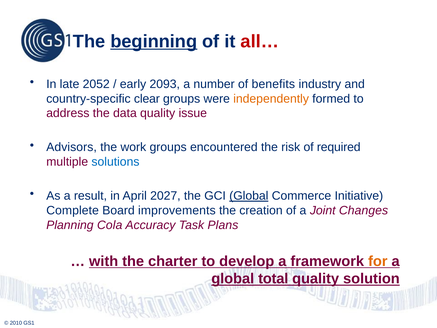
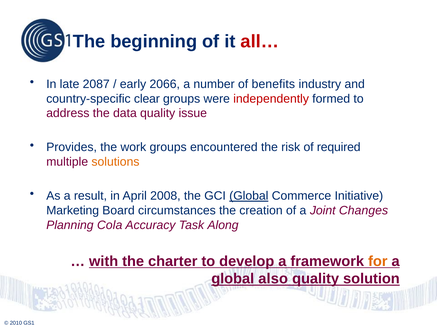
beginning underline: present -> none (154, 41)
2052: 2052 -> 2087 (96, 84)
2093: 2093 -> 2066 (165, 84)
independently colour: orange -> red (271, 99)
Advisors: Advisors -> Provides (72, 147)
solutions colour: blue -> orange (115, 162)
2027: 2027 -> 2008 (165, 196)
Complete: Complete -> Marketing (73, 210)
improvements: improvements -> circumstances (177, 210)
Plans: Plans -> Along (223, 225)
total: total -> also (273, 279)
